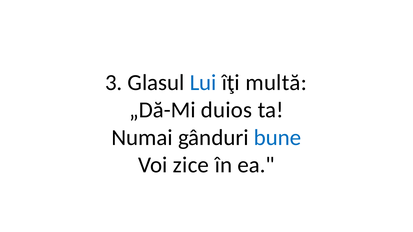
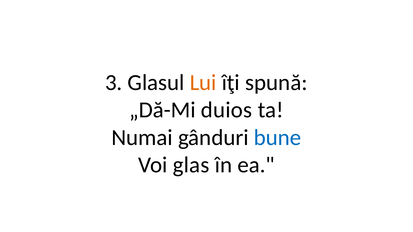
Lui colour: blue -> orange (203, 83)
multă: multă -> spună (276, 83)
zice: zice -> glas (191, 165)
